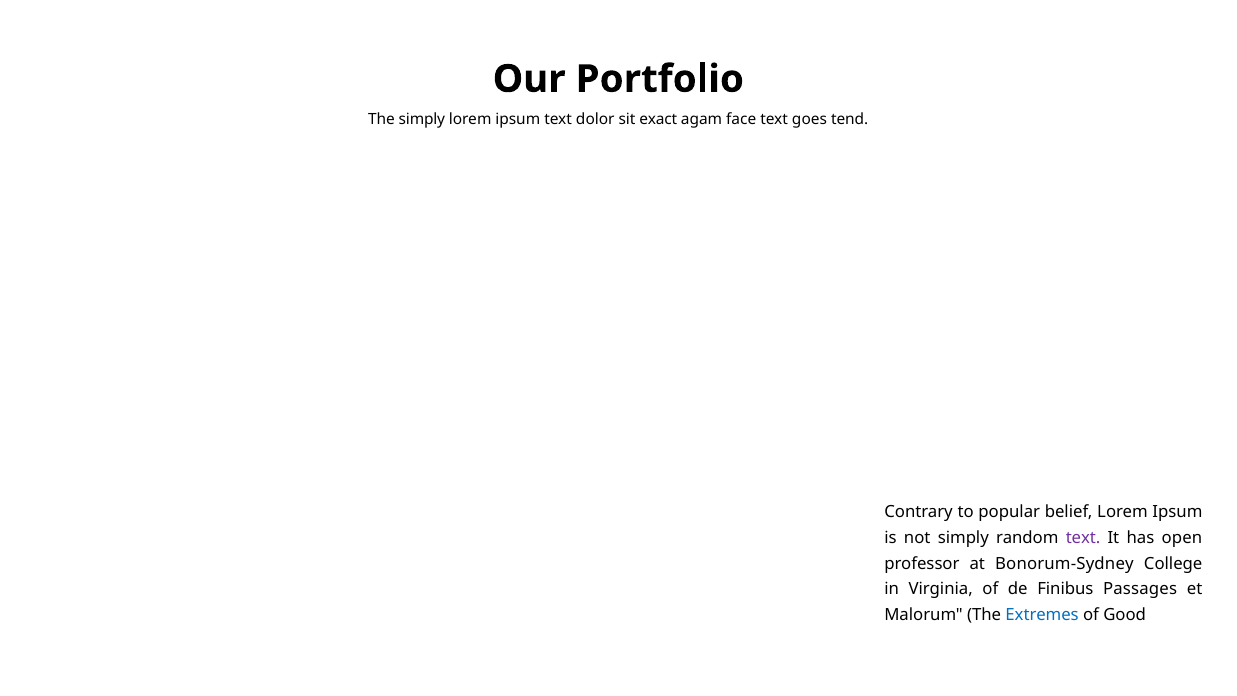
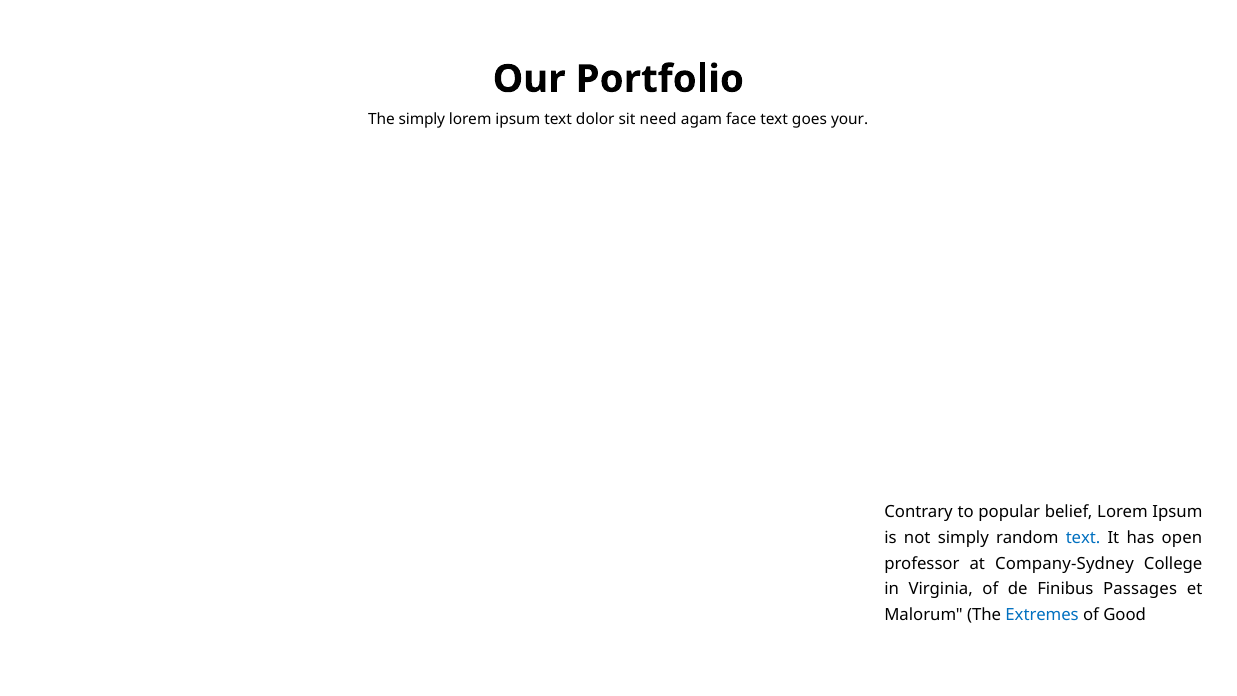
exact: exact -> need (658, 120)
tend: tend -> your (850, 120)
text colour: purple -> blue (1083, 538)
Bonorum-Sydney: Bonorum-Sydney -> Company-Sydney (1064, 563)
